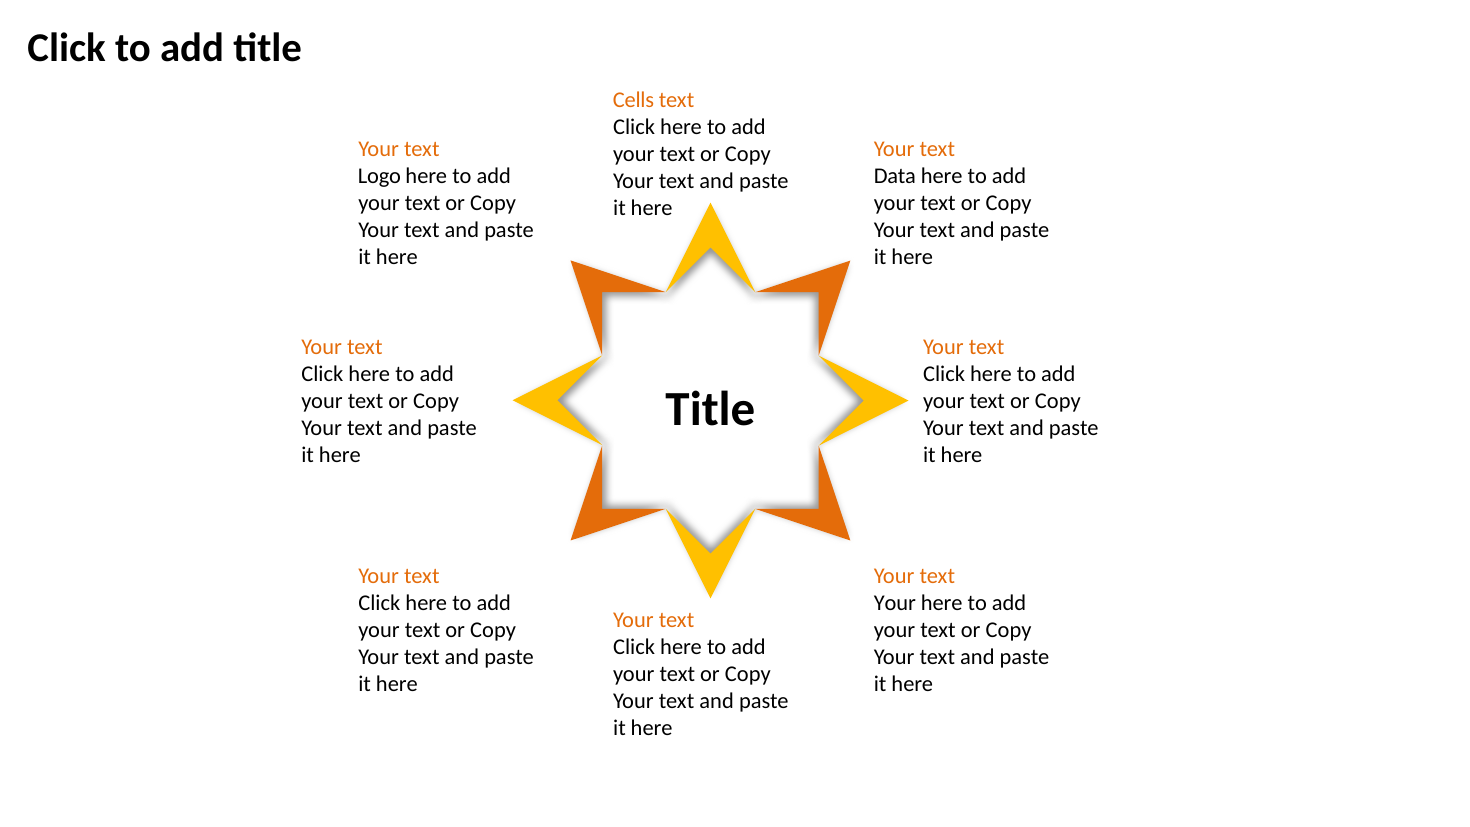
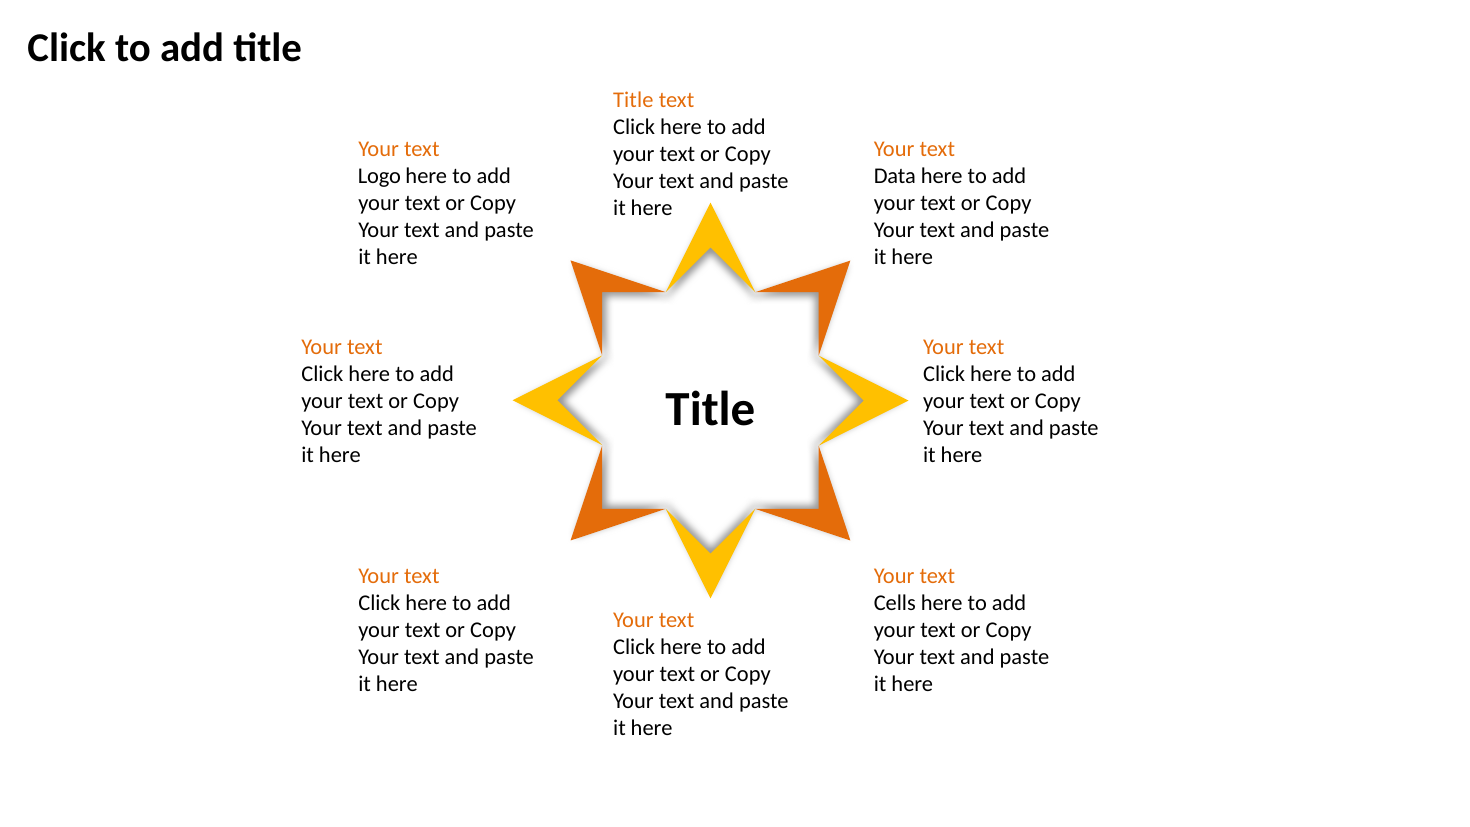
Cells: Cells -> Title (633, 100)
Your: Your -> Cells (895, 603)
